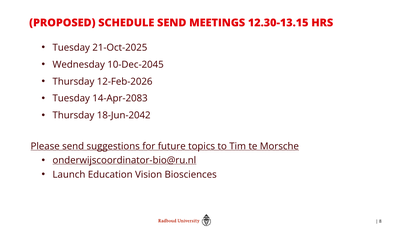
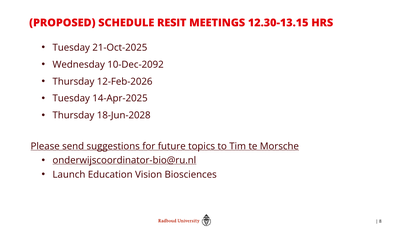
SCHEDULE SEND: SEND -> RESIT (172, 23)
10-Dec-2045: 10-Dec-2045 -> 10-Dec-2092 (136, 65)
14-Apr-2083: 14-Apr-2083 -> 14-Apr-2025 (120, 99)
18-Jun-2042: 18-Jun-2042 -> 18-Jun-2028 (124, 116)
